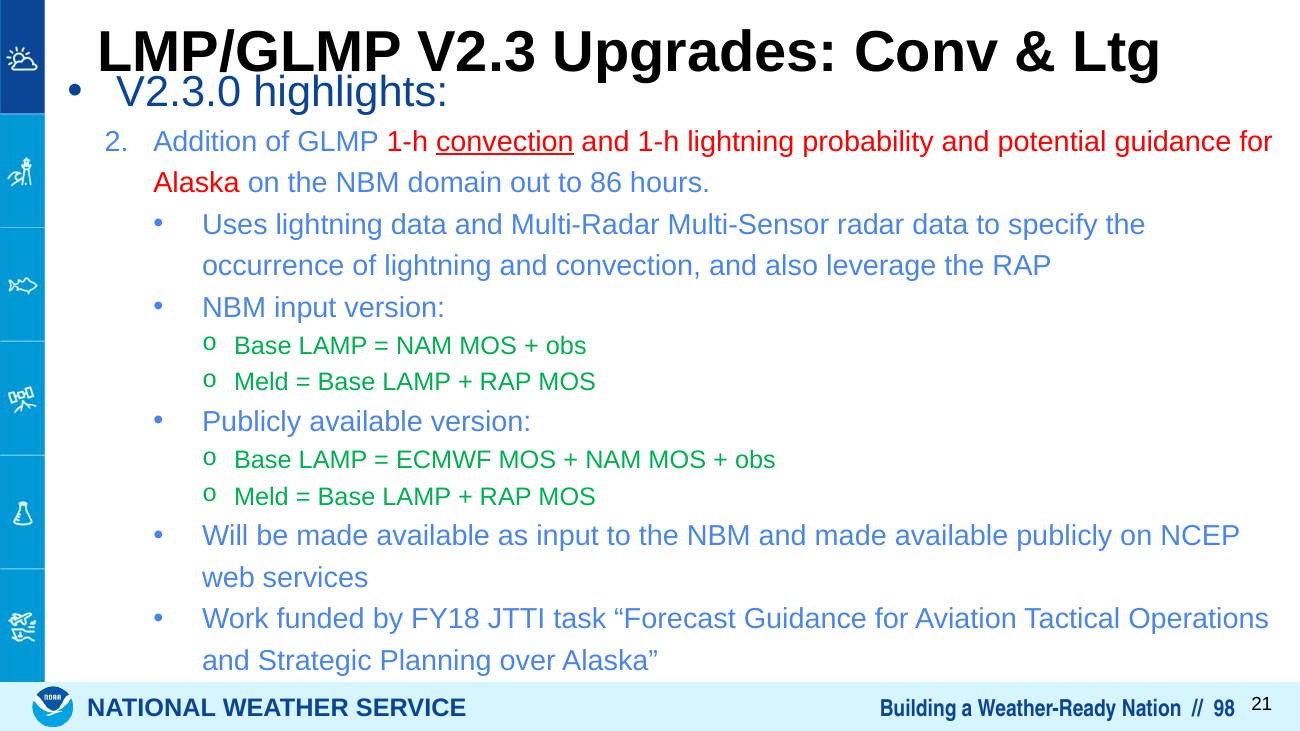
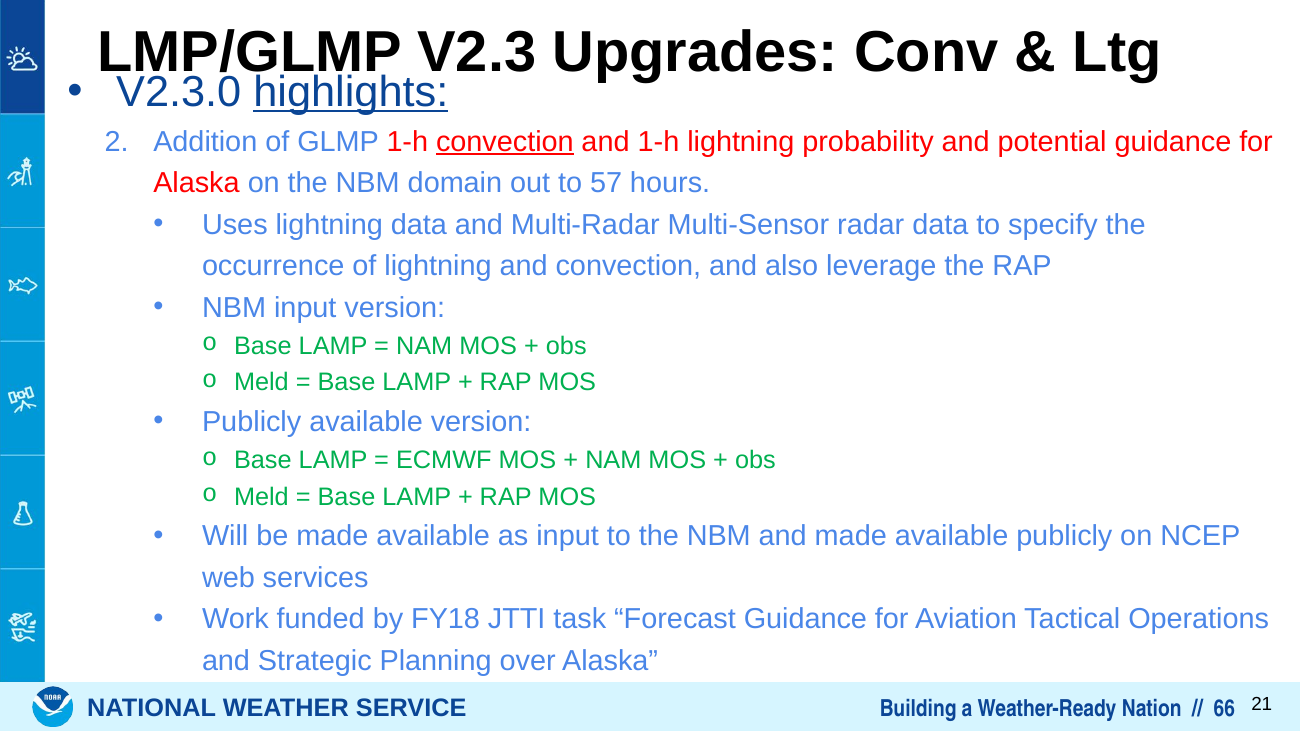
highlights underline: none -> present (351, 92)
86: 86 -> 57 (606, 183)
98: 98 -> 66 (1224, 709)
